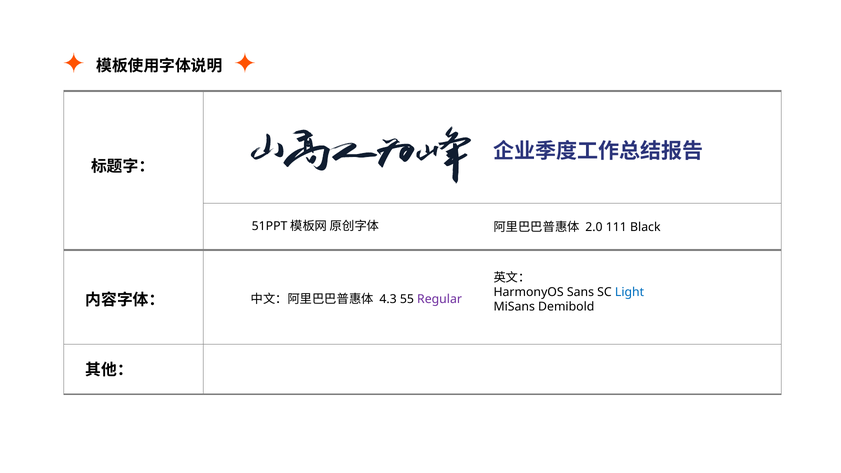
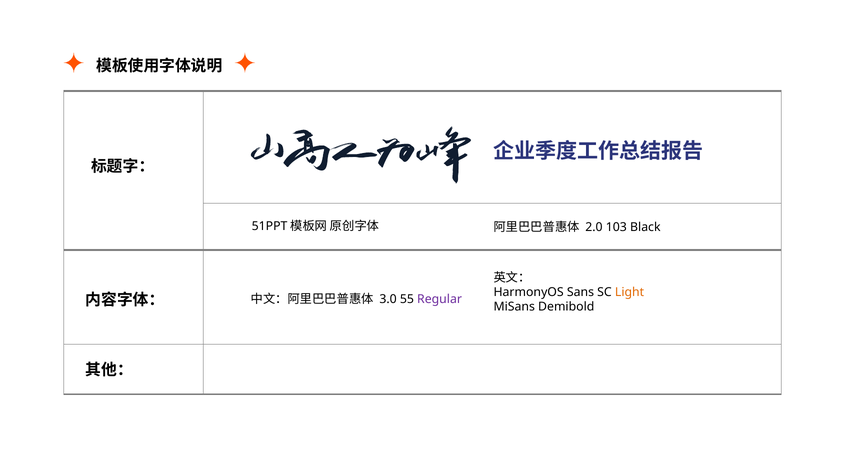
111: 111 -> 103 (616, 227)
Light colour: blue -> orange (630, 292)
4.3: 4.3 -> 3.0 (388, 299)
